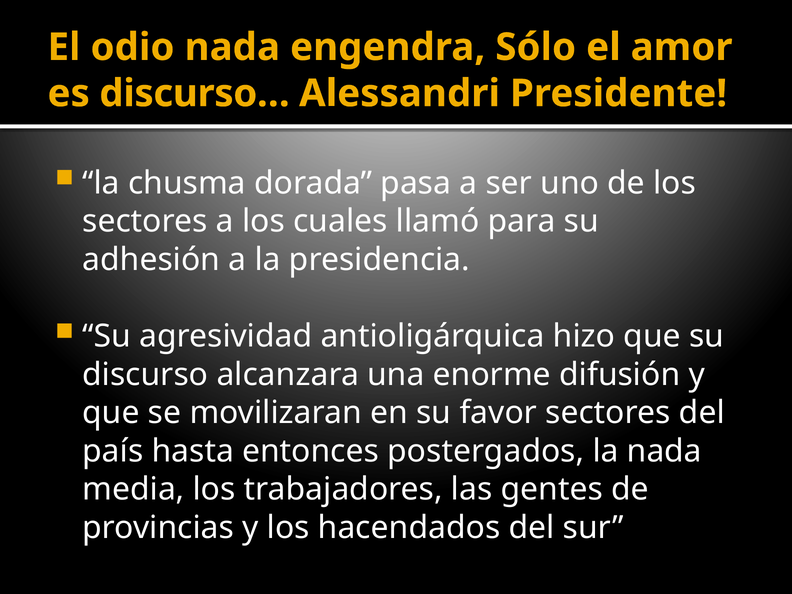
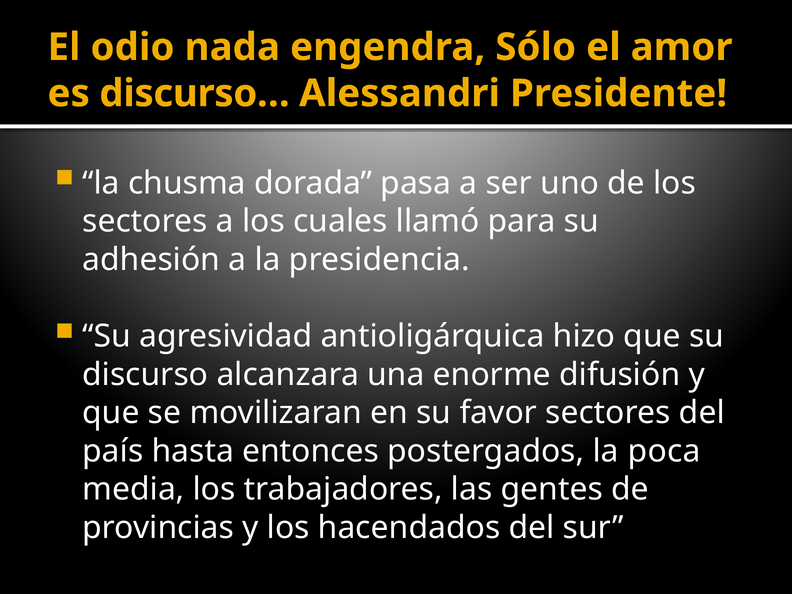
la nada: nada -> poca (664, 451)
